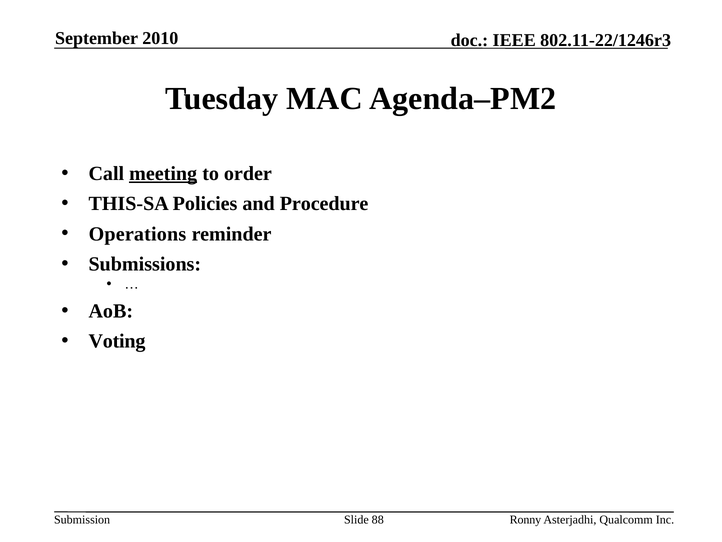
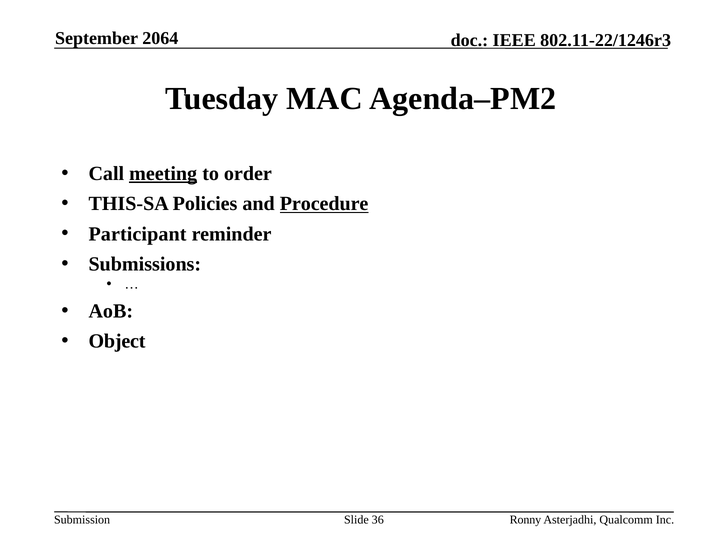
2010: 2010 -> 2064 (160, 38)
Procedure underline: none -> present (324, 204)
Operations: Operations -> Participant (137, 234)
Voting: Voting -> Object (117, 341)
88: 88 -> 36 (378, 519)
